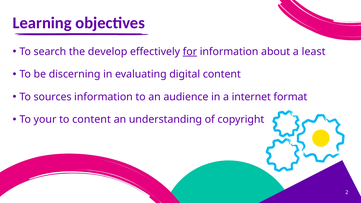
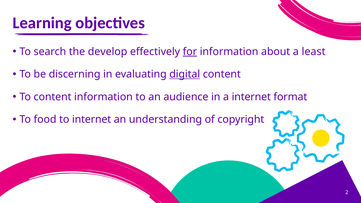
digital underline: none -> present (185, 74)
To sources: sources -> content (53, 97)
your: your -> food (45, 120)
to content: content -> internet (92, 120)
